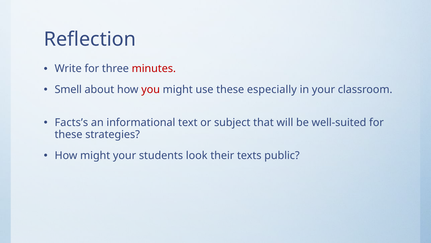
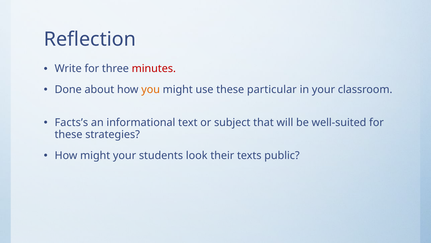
Smell: Smell -> Done (68, 89)
you colour: red -> orange (151, 89)
especially: especially -> particular (272, 89)
